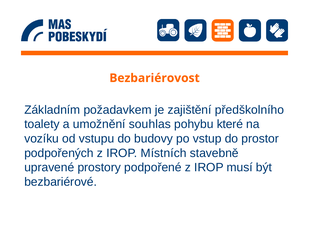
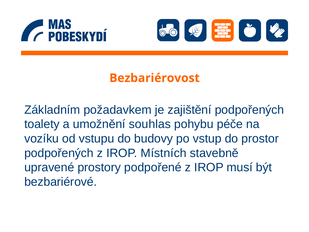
zajištění předškolního: předškolního -> podpořených (249, 110)
které: které -> péče (230, 124)
